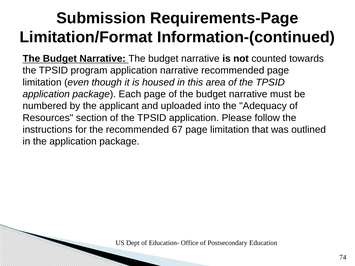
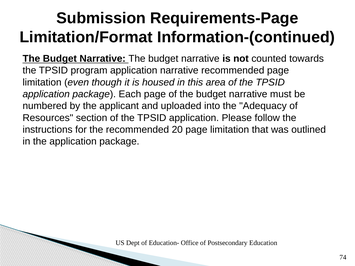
67: 67 -> 20 (177, 130)
